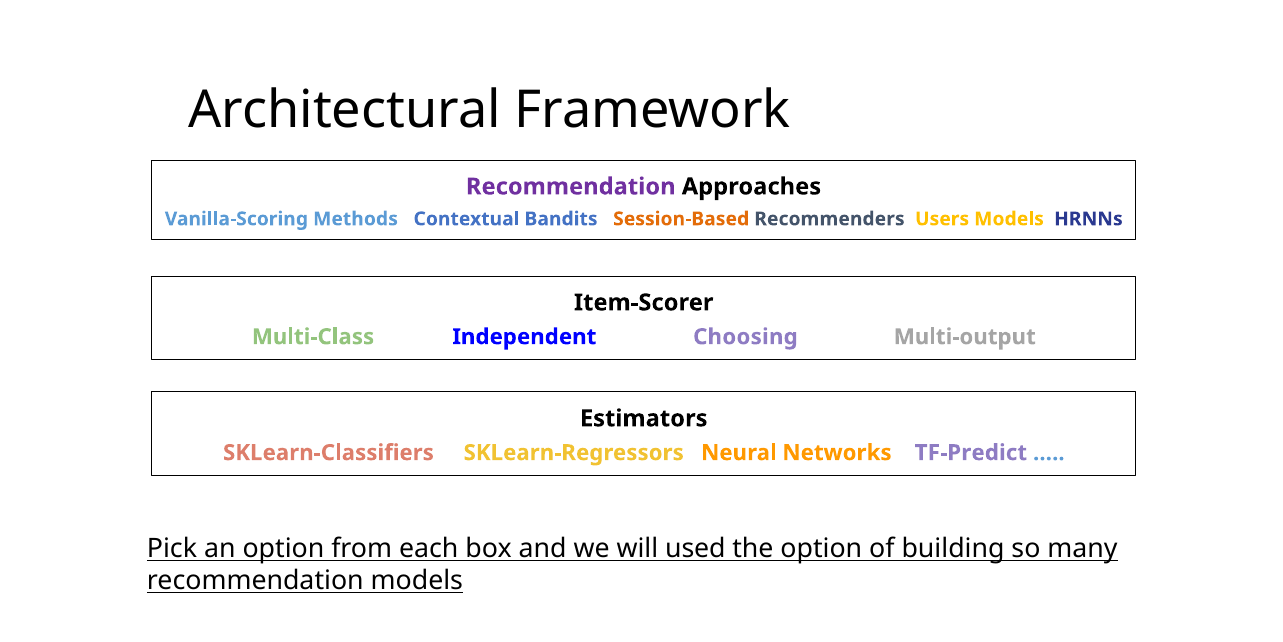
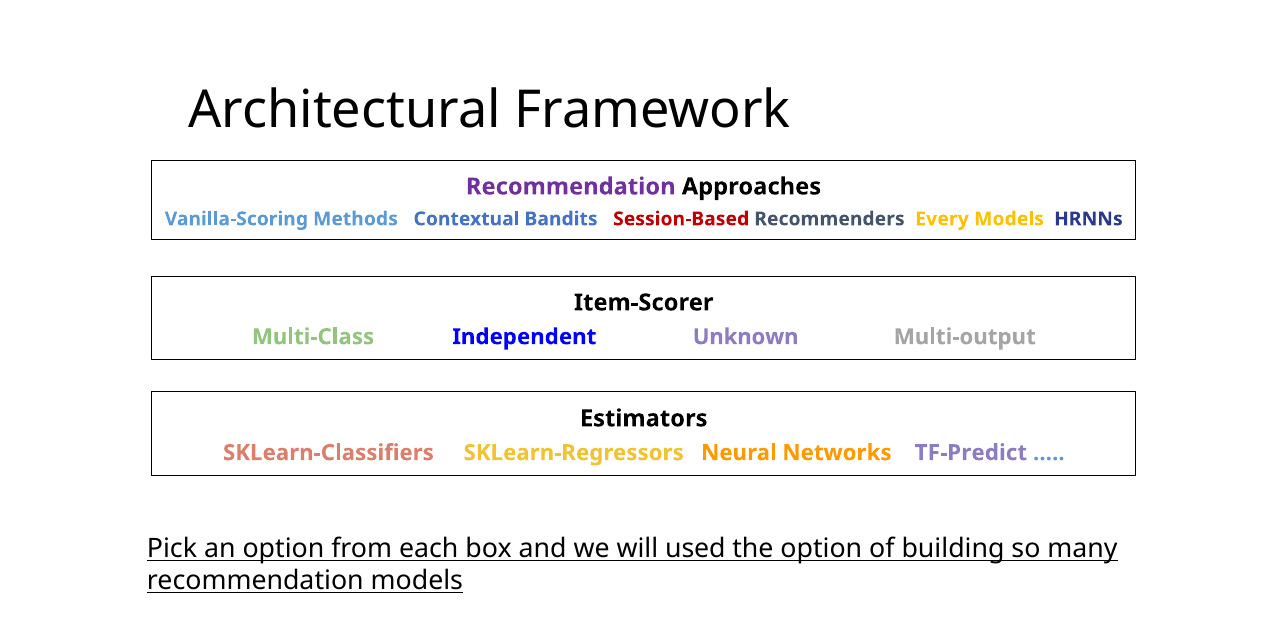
Session-Based colour: orange -> red (681, 219)
Users: Users -> Every (942, 219)
Choosing: Choosing -> Unknown (746, 337)
